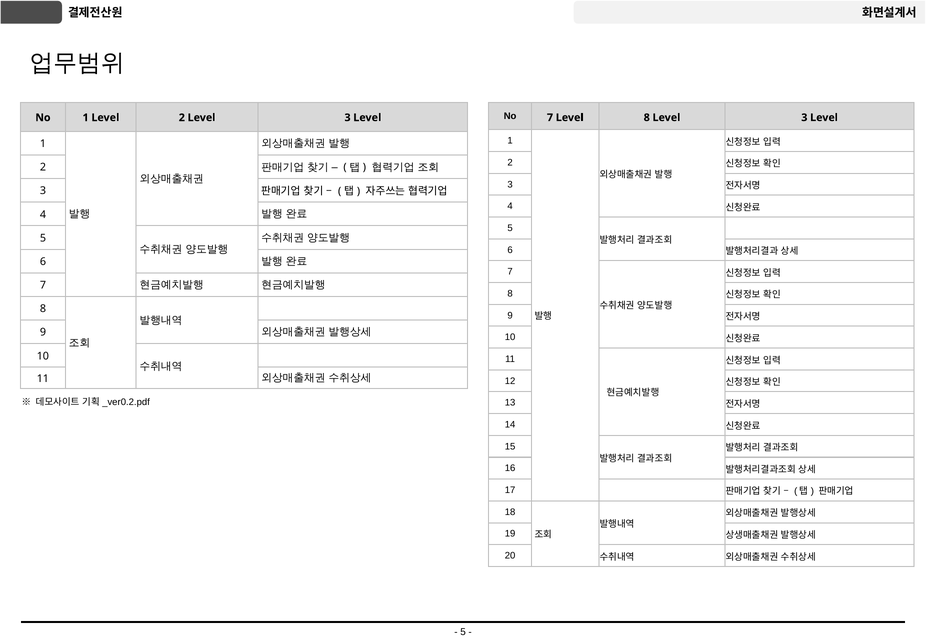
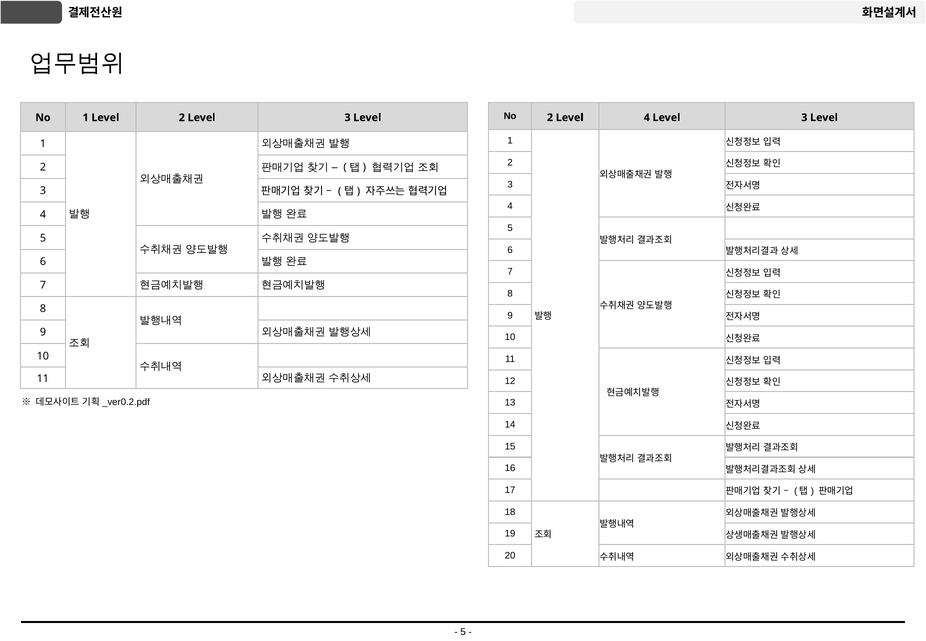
No 7: 7 -> 2 (550, 118)
Level 8: 8 -> 4 (647, 118)
